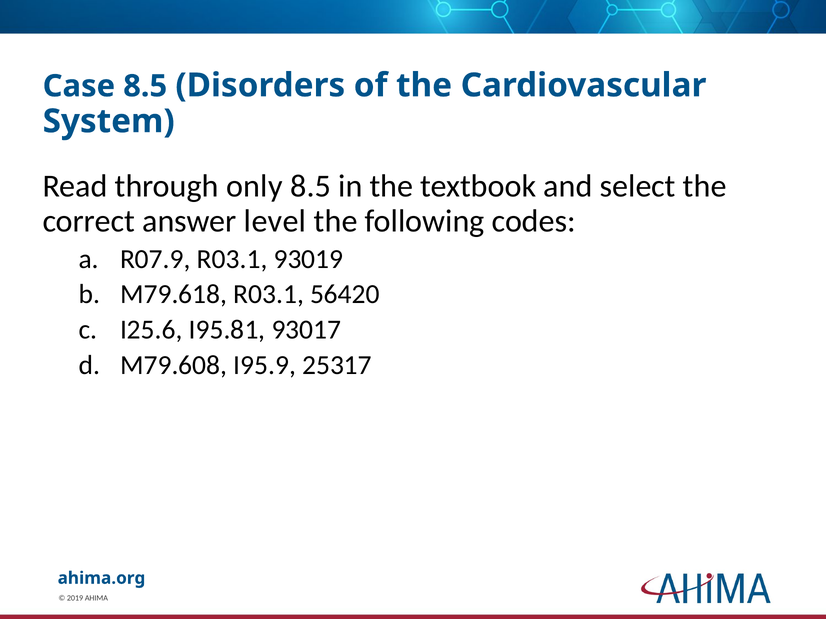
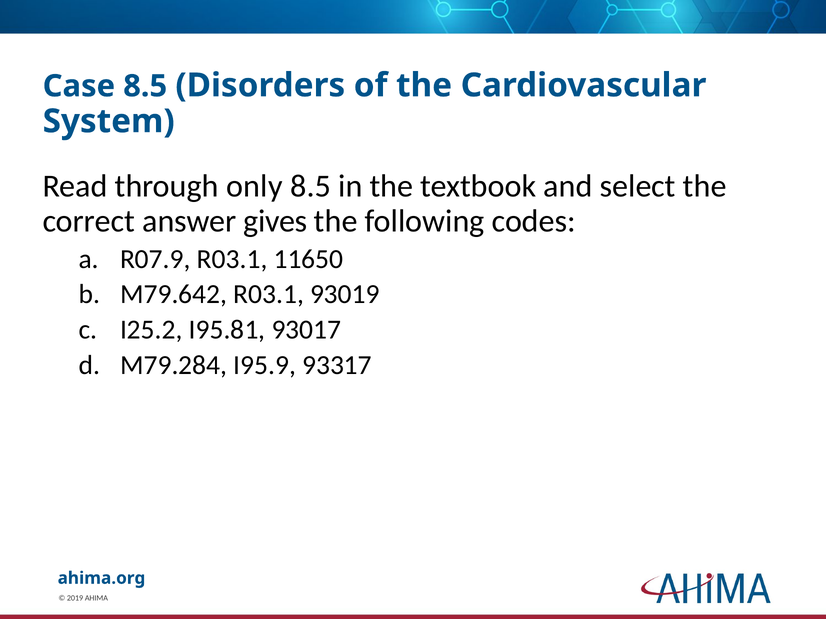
level: level -> gives (275, 221)
93019: 93019 -> 11650 (308, 259)
M79.618: M79.618 -> M79.642 (174, 295)
56420: 56420 -> 93019 (345, 295)
I25.6: I25.6 -> I25.2 (151, 330)
M79.608: M79.608 -> M79.284 (174, 366)
25317: 25317 -> 93317 (337, 366)
